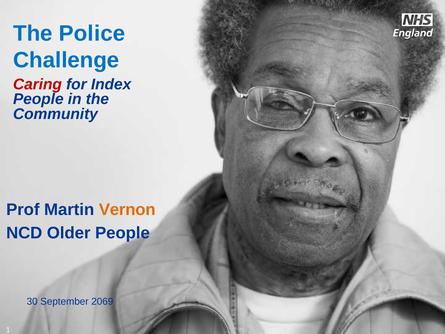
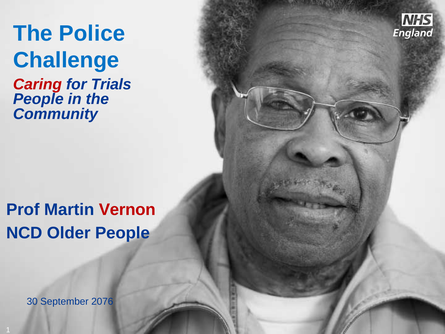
Index: Index -> Trials (111, 84)
Vernon colour: orange -> red (127, 209)
2069: 2069 -> 2076 (102, 301)
